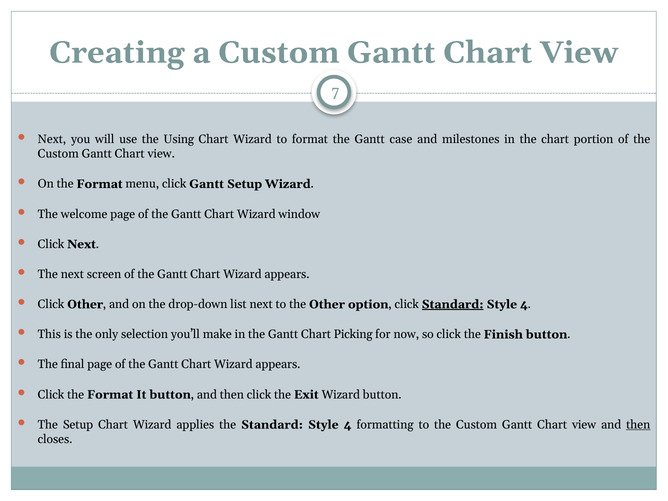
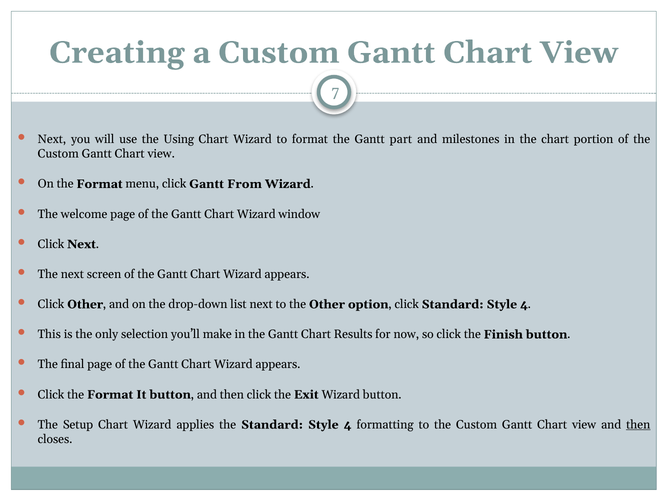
case: case -> part (401, 139)
Gantt Setup: Setup -> From (244, 184)
Standard underline: present -> none (453, 304)
Picking: Picking -> Results (353, 334)
